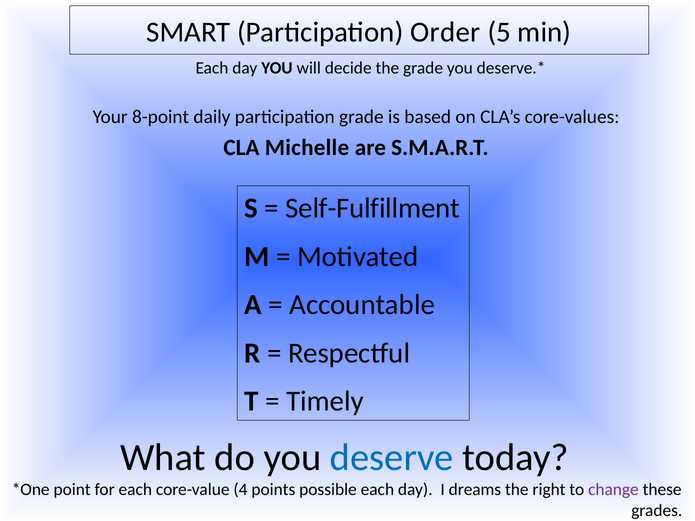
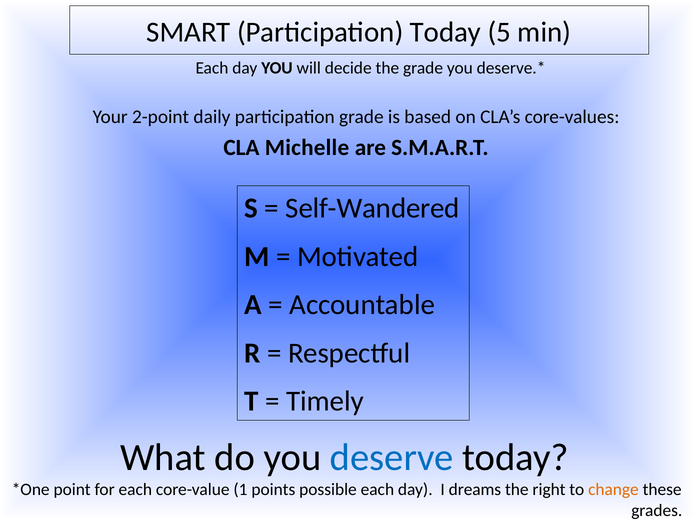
Participation Order: Order -> Today (445, 32)
8-point: 8-point -> 2-point (161, 117)
Self-Fulfillment: Self-Fulfillment -> Self-Wandered (373, 209)
4: 4 -> 1 (240, 490)
change colour: purple -> orange (613, 490)
